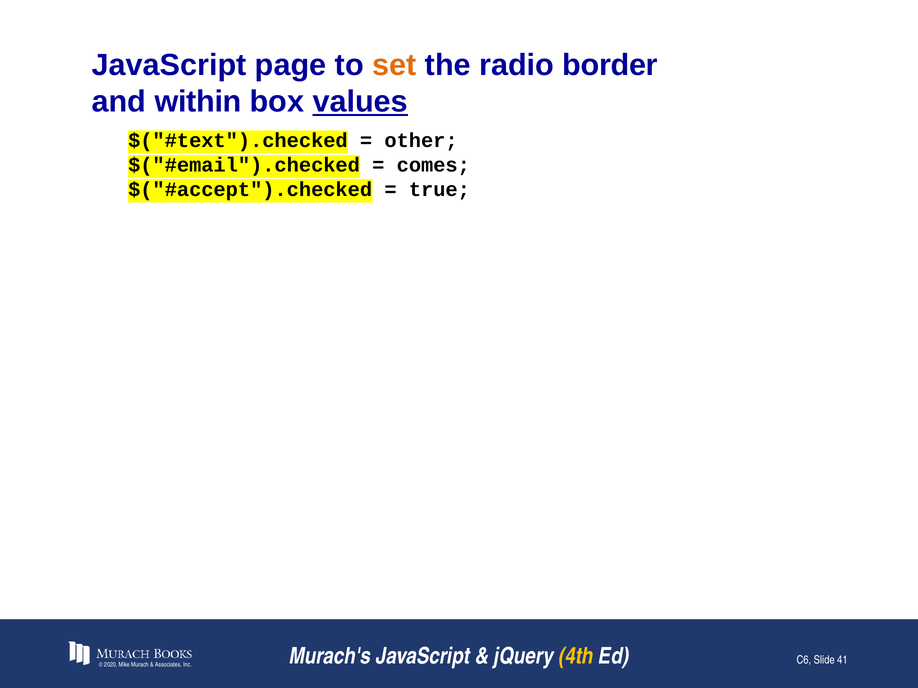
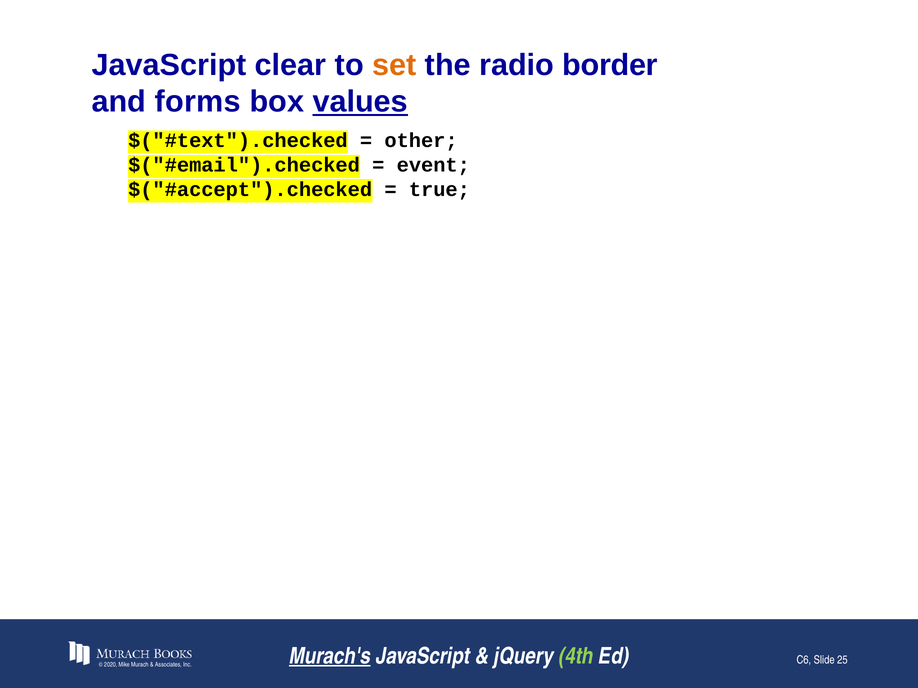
page: page -> clear (291, 65)
within: within -> forms (198, 102)
comes: comes -> event (433, 165)
Murach's underline: none -> present (330, 656)
4th colour: yellow -> light green (576, 656)
41: 41 -> 25 (842, 661)
